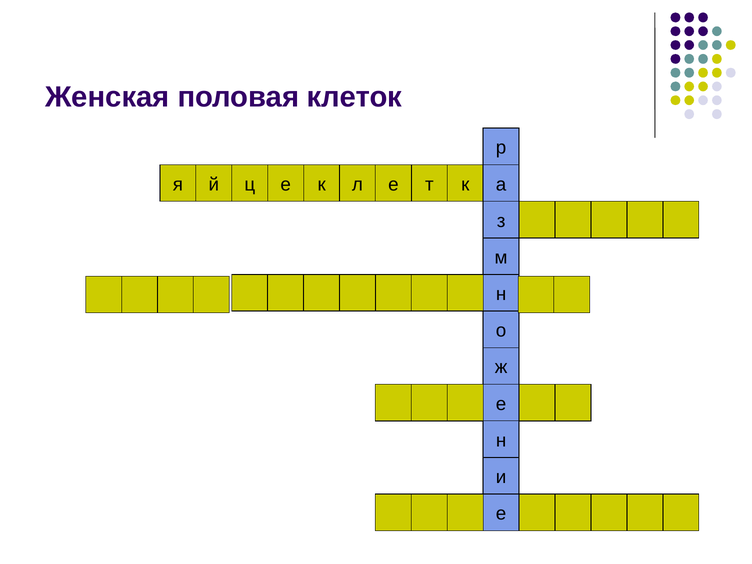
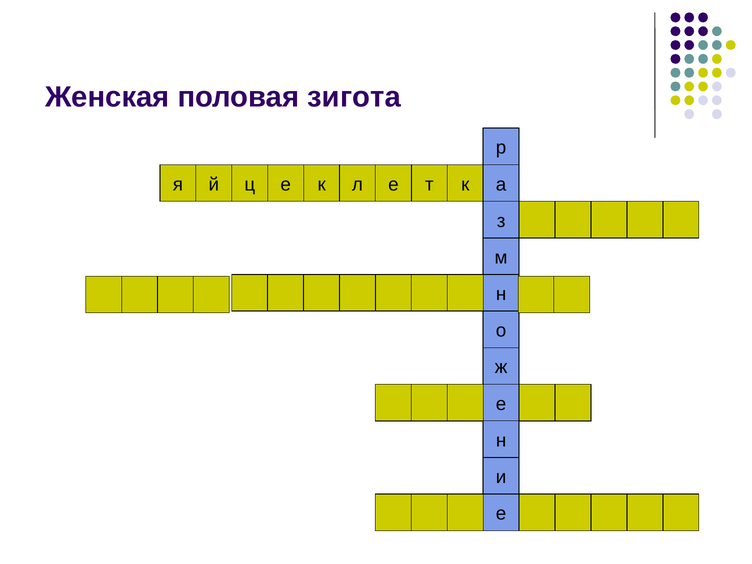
клеток: клеток -> зигота (354, 97)
